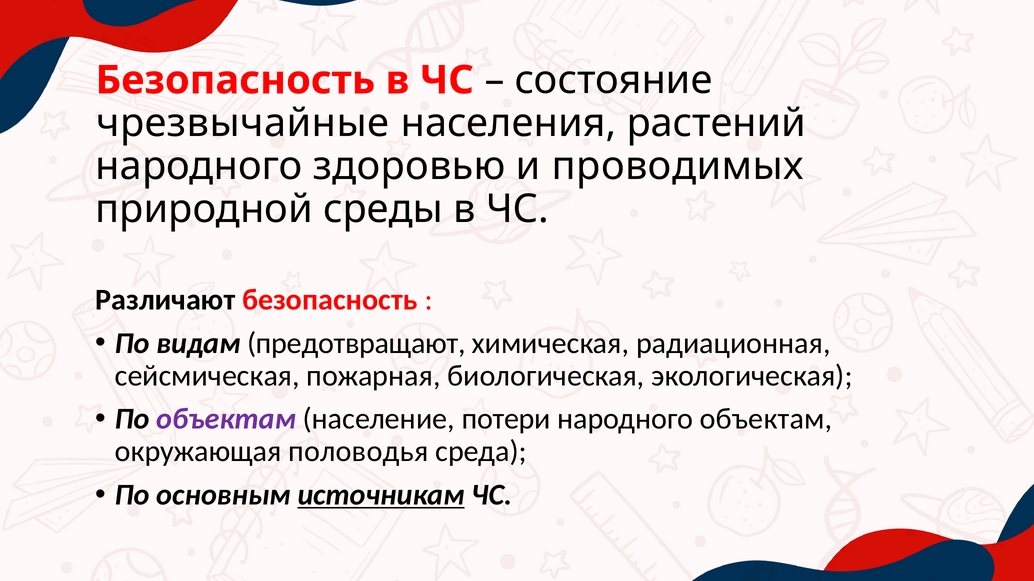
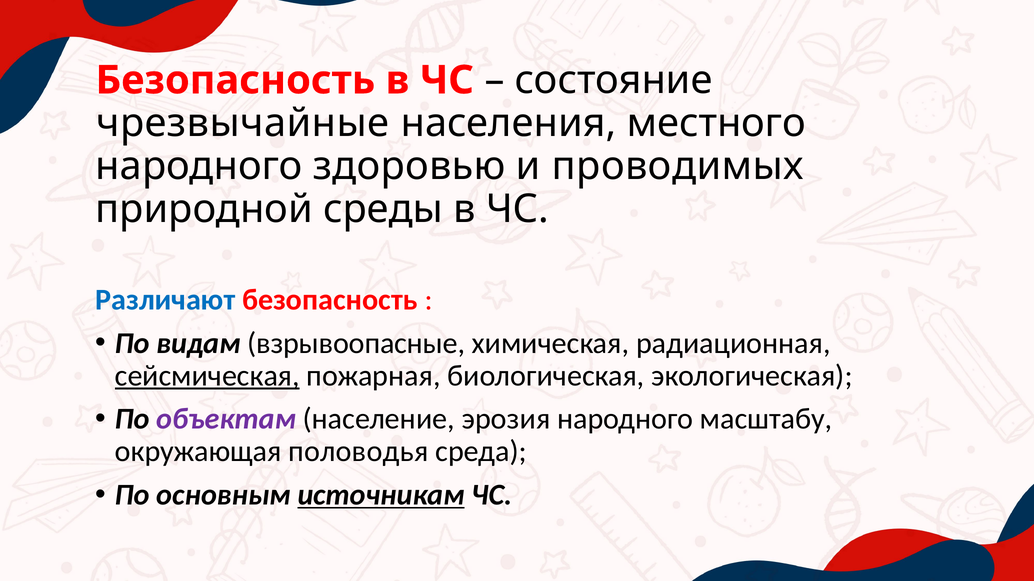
растений: растений -> местного (716, 123)
Различают colour: black -> blue (165, 300)
предотвращают: предотвращают -> взрывоопасные (356, 344)
сейсмическая underline: none -> present (207, 376)
потери: потери -> эрозия (506, 419)
народного объектам: объектам -> масштабу (766, 419)
